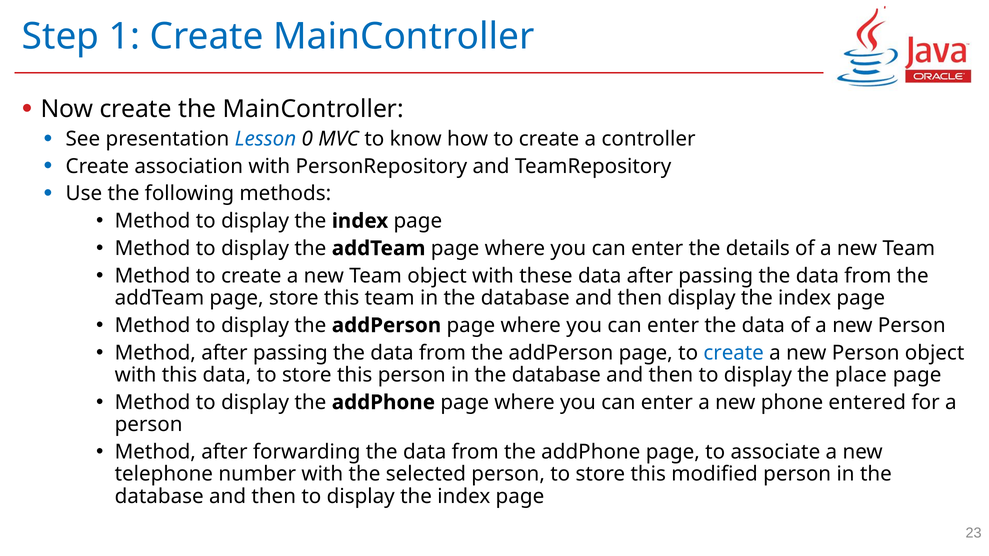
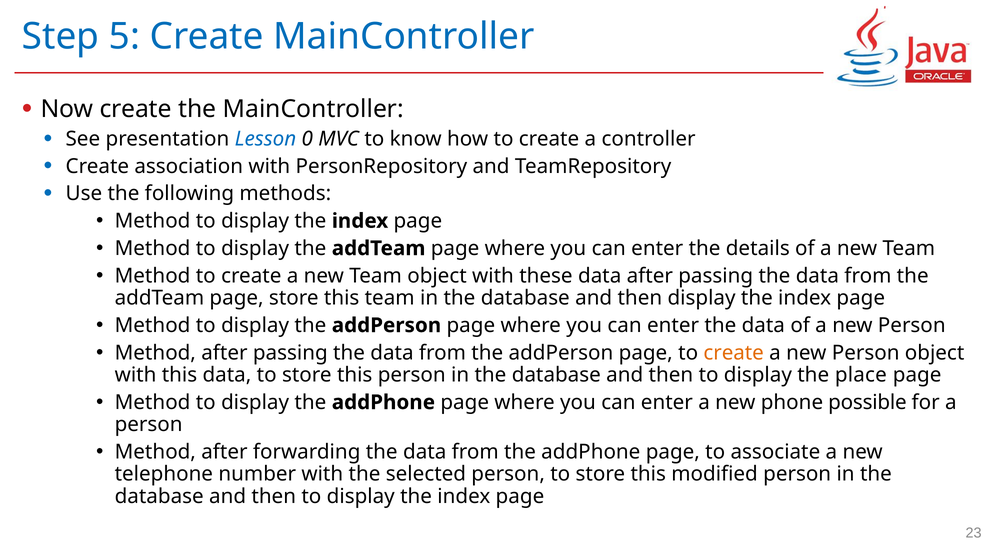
1: 1 -> 5 (124, 36)
create colour: blue -> orange (734, 353)
entered: entered -> possible (867, 403)
